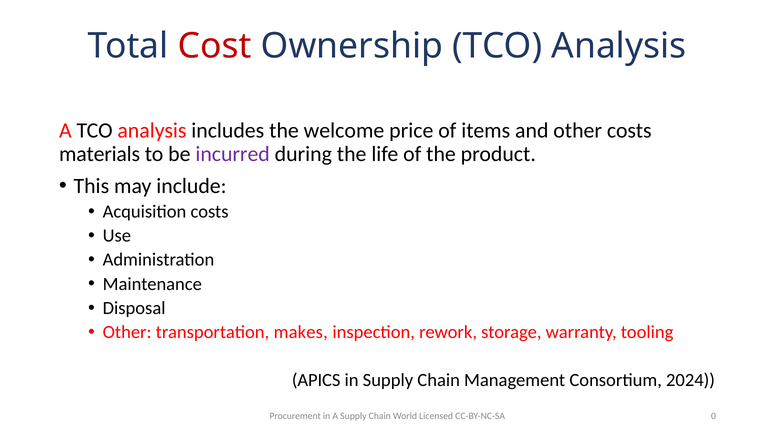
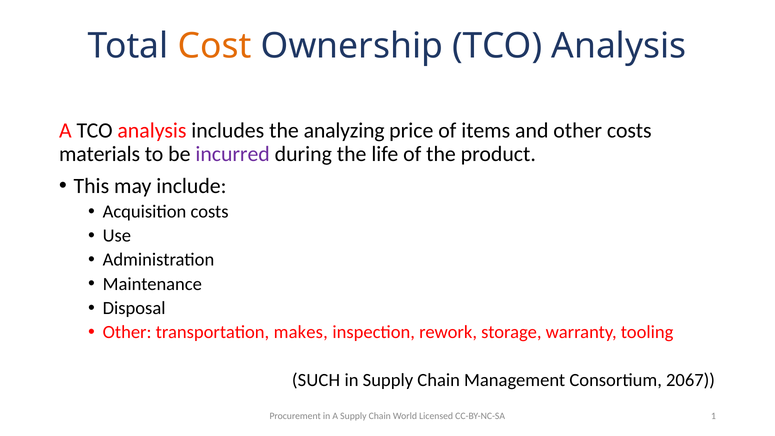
Cost colour: red -> orange (215, 46)
welcome: welcome -> analyzing (344, 131)
APICS: APICS -> SUCH (316, 380)
2024: 2024 -> 2067 (691, 380)
0: 0 -> 1 (713, 416)
